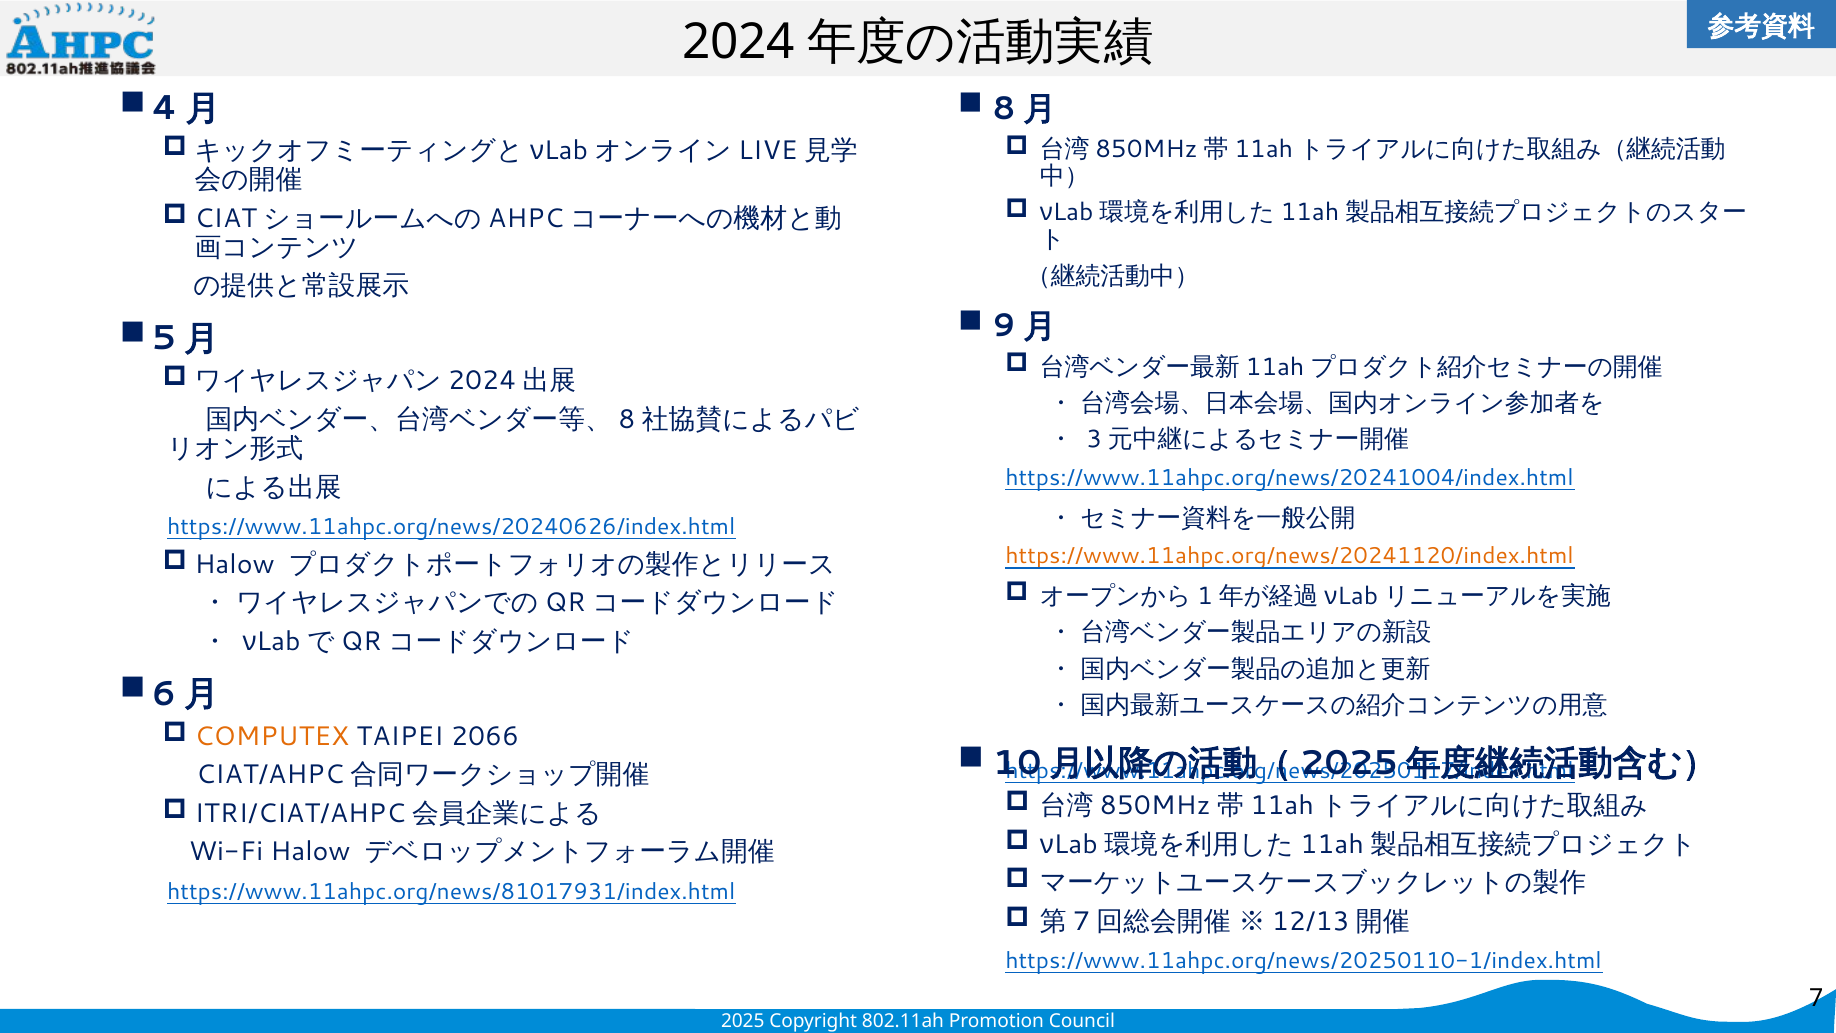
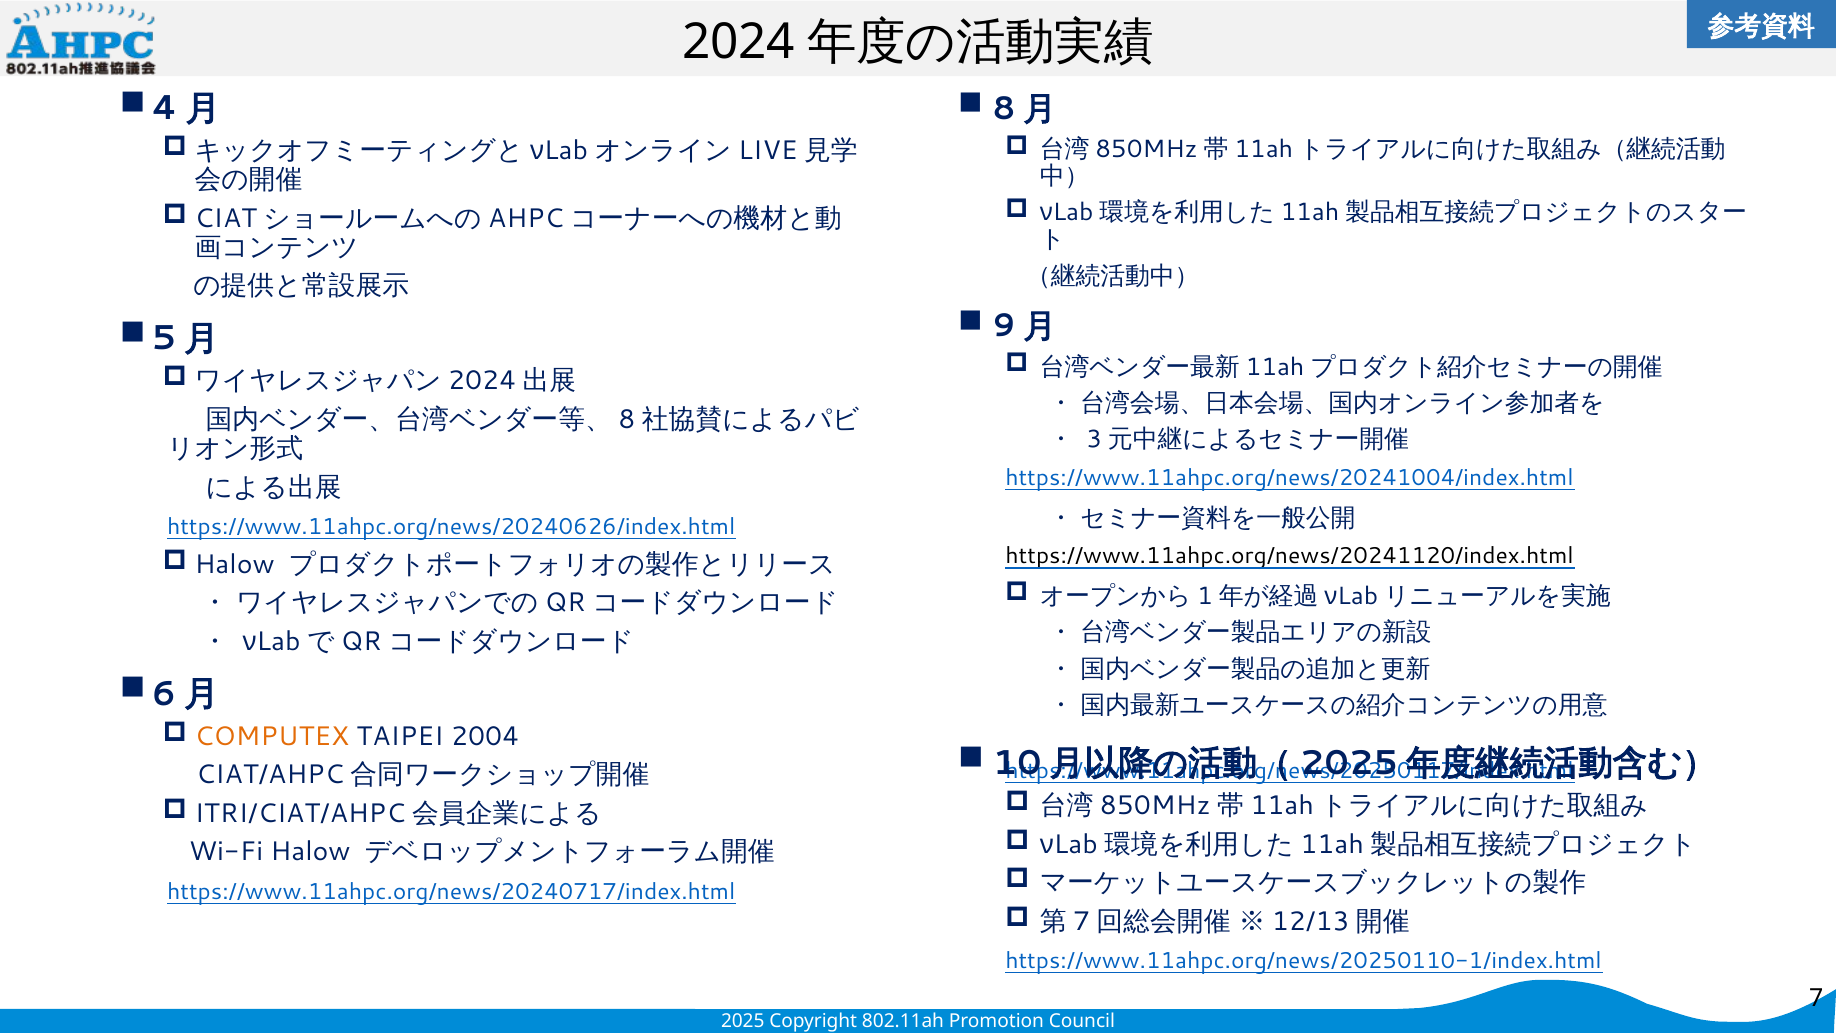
https://www.11ahpc.org/news/20241120/index.html colour: orange -> black (1290, 556)
2066: 2066 -> 2004 (485, 736)
https://www.11ahpc.org/news/81017931/index.html: https://www.11ahpc.org/news/81017931/index.html -> https://www.11ahpc.org/news/20240717/index.html (451, 891)
